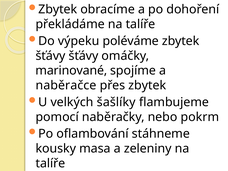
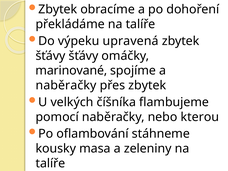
poléváme: poléváme -> upravená (131, 41)
naběračce: naběračce -> naběračky (66, 85)
šašlíky: šašlíky -> číšníka (116, 102)
pokrm: pokrm -> kterou (200, 117)
